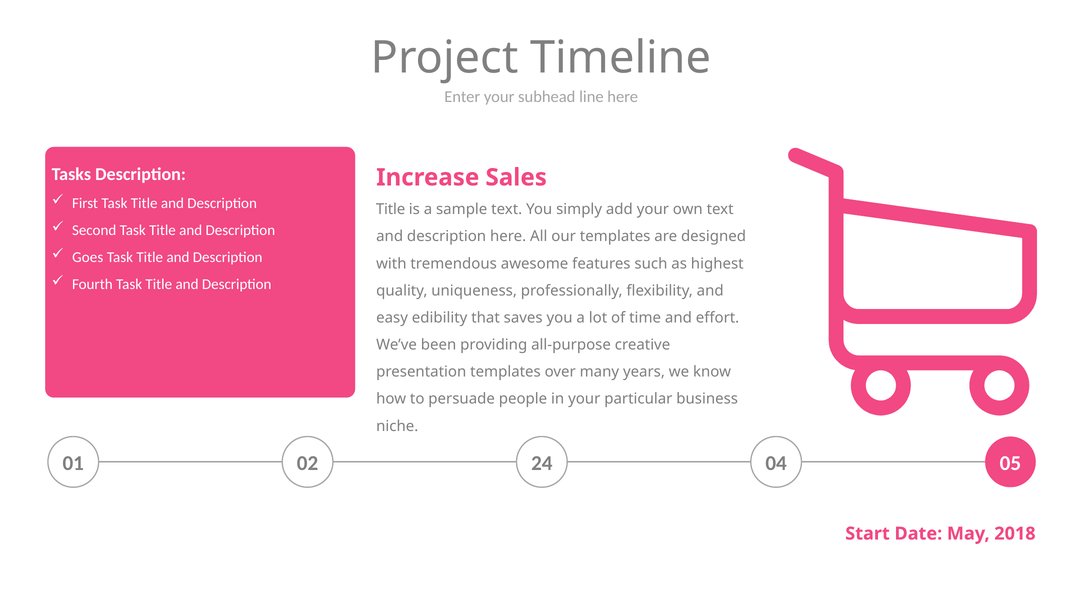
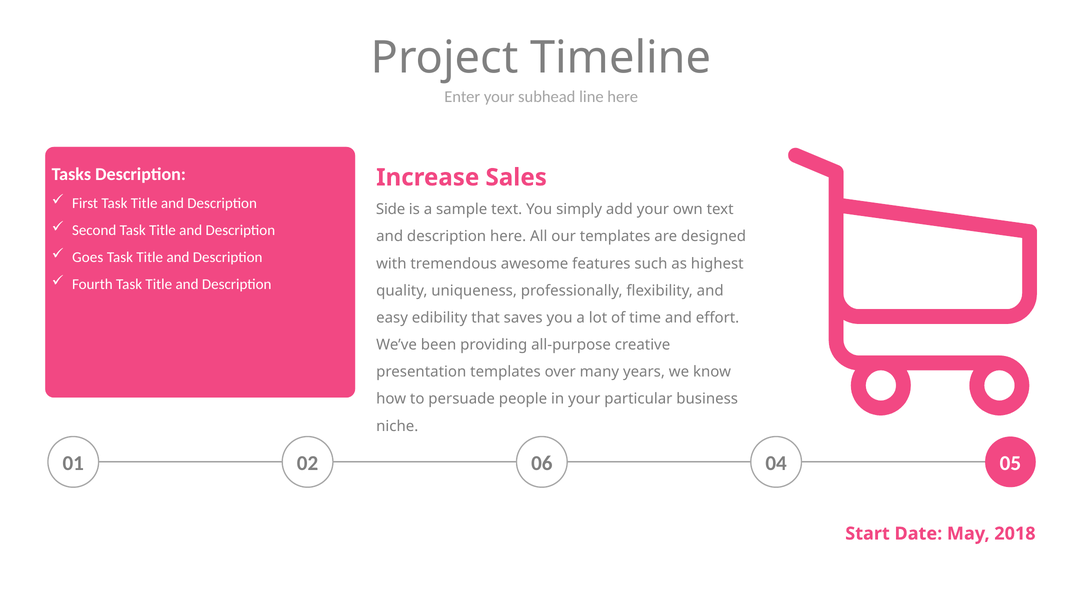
Title: Title -> Side (391, 209)
24: 24 -> 06 (542, 463)
